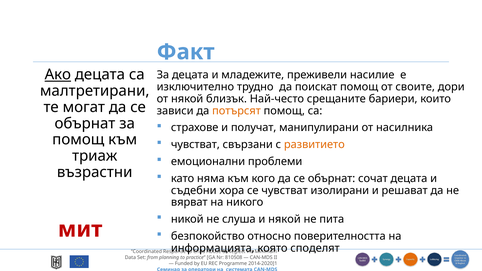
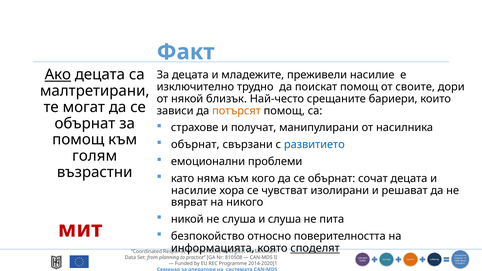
чувстват: чувстват -> обърнат (195, 145)
развитието colour: orange -> blue (314, 145)
триаж: триаж -> голям (95, 156)
съдебни: съдебни -> насилие (194, 191)
и някой: някой -> слуша (285, 219)
споделят underline: none -> present (315, 248)
